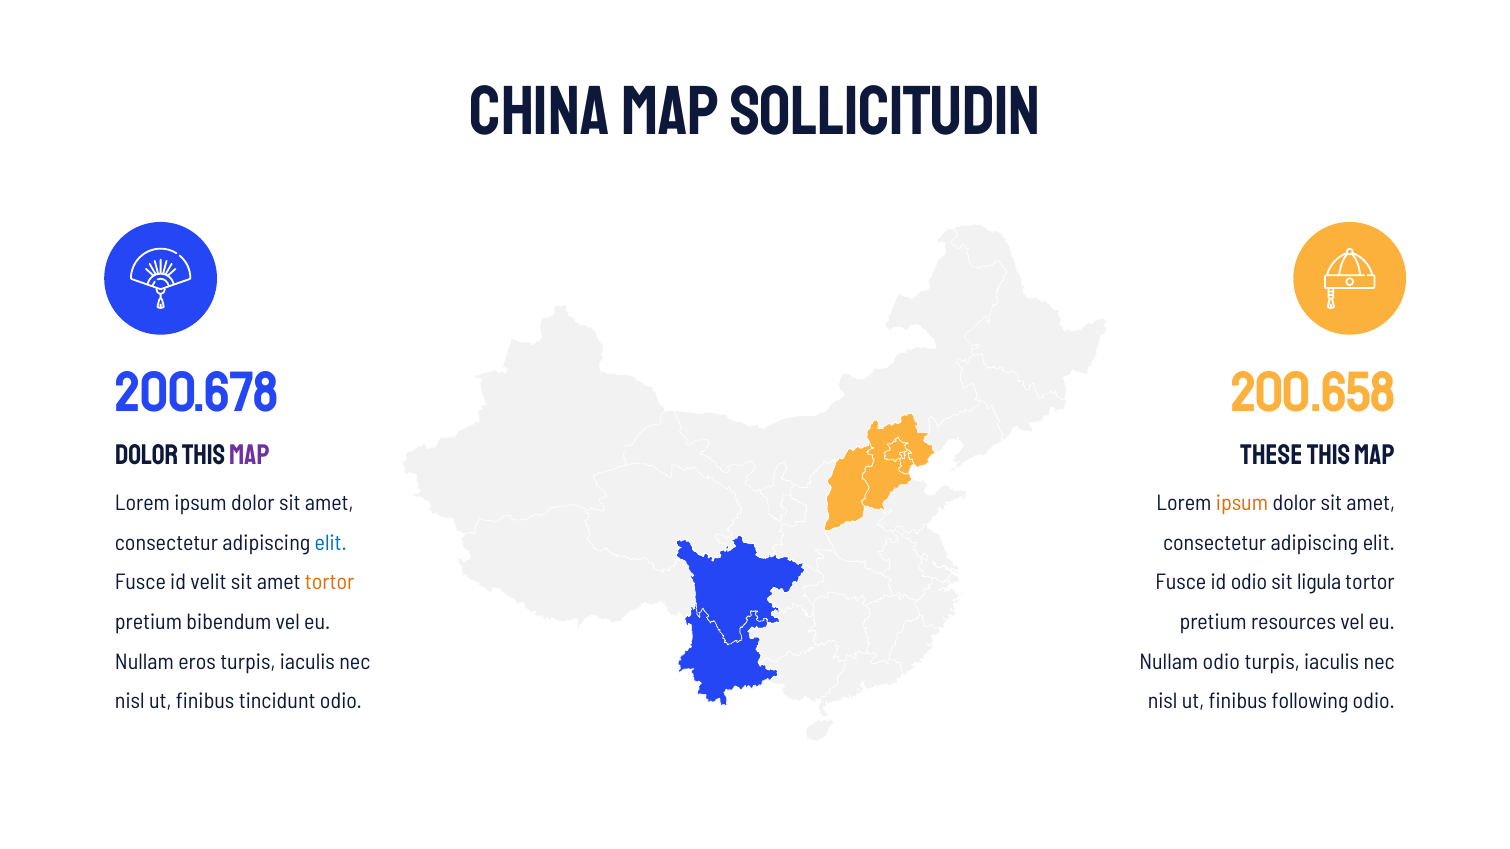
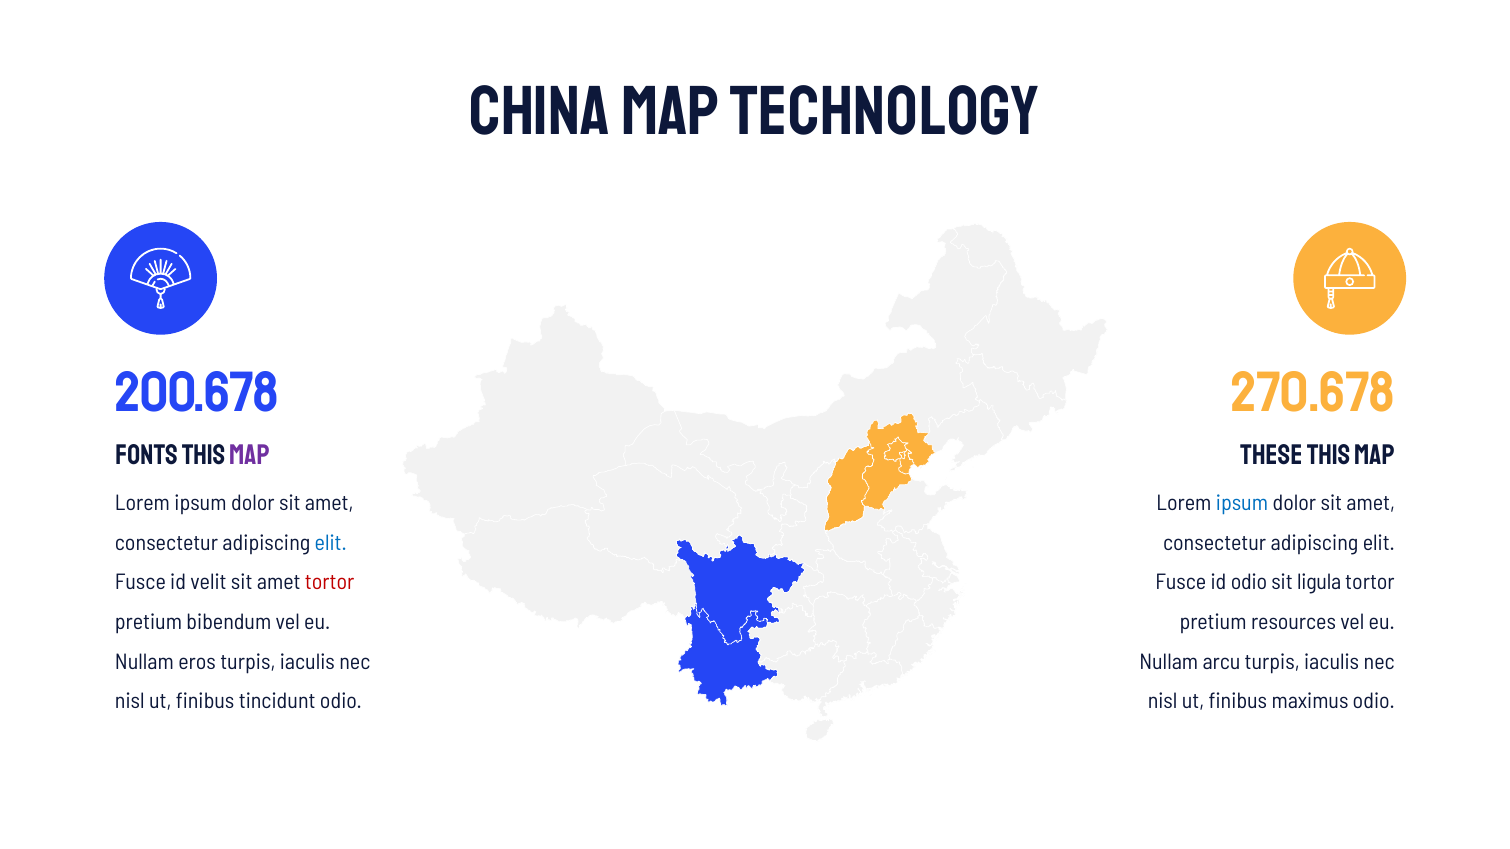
Sollicitudin: Sollicitudin -> Technology (885, 112)
200.658: 200.658 -> 270.678 (1313, 393)
Dolor: Dolor -> Fonts (146, 455)
ipsum colour: orange -> blue (1242, 504)
tortor colour: orange -> red (330, 583)
Nullam odio: odio -> arcu (1222, 662)
following: following -> maximus (1310, 702)
